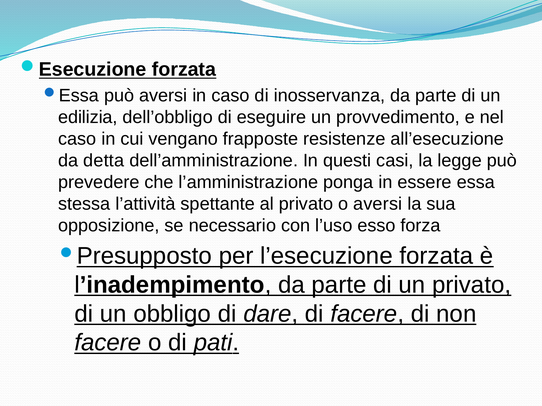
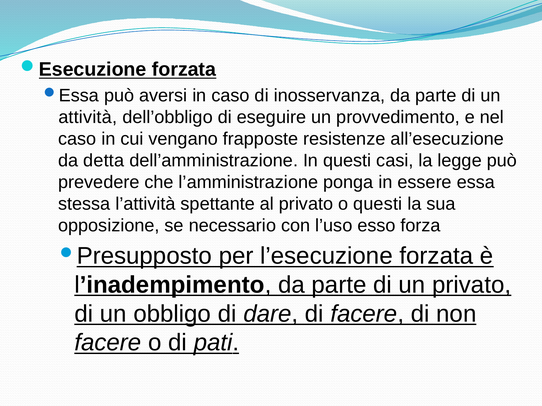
edilizia: edilizia -> attività (88, 117)
o aversi: aversi -> questi (378, 204)
